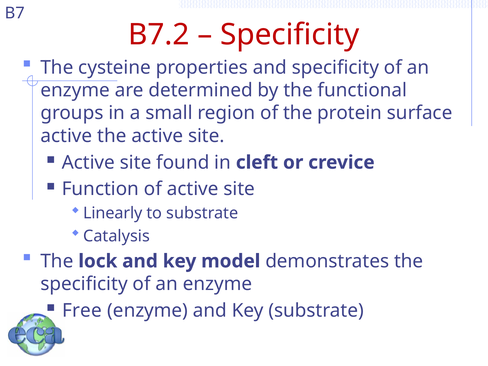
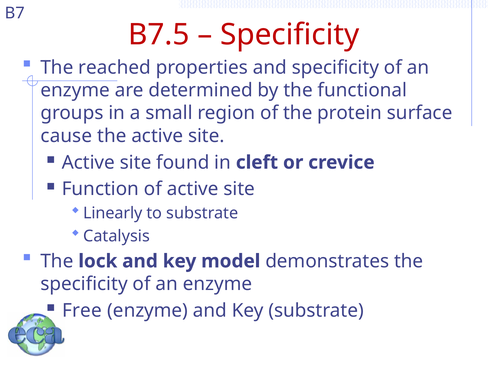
B7.2: B7.2 -> B7.5 (159, 35)
cysteine: cysteine -> reached (115, 67)
active: active -> cause (66, 136)
